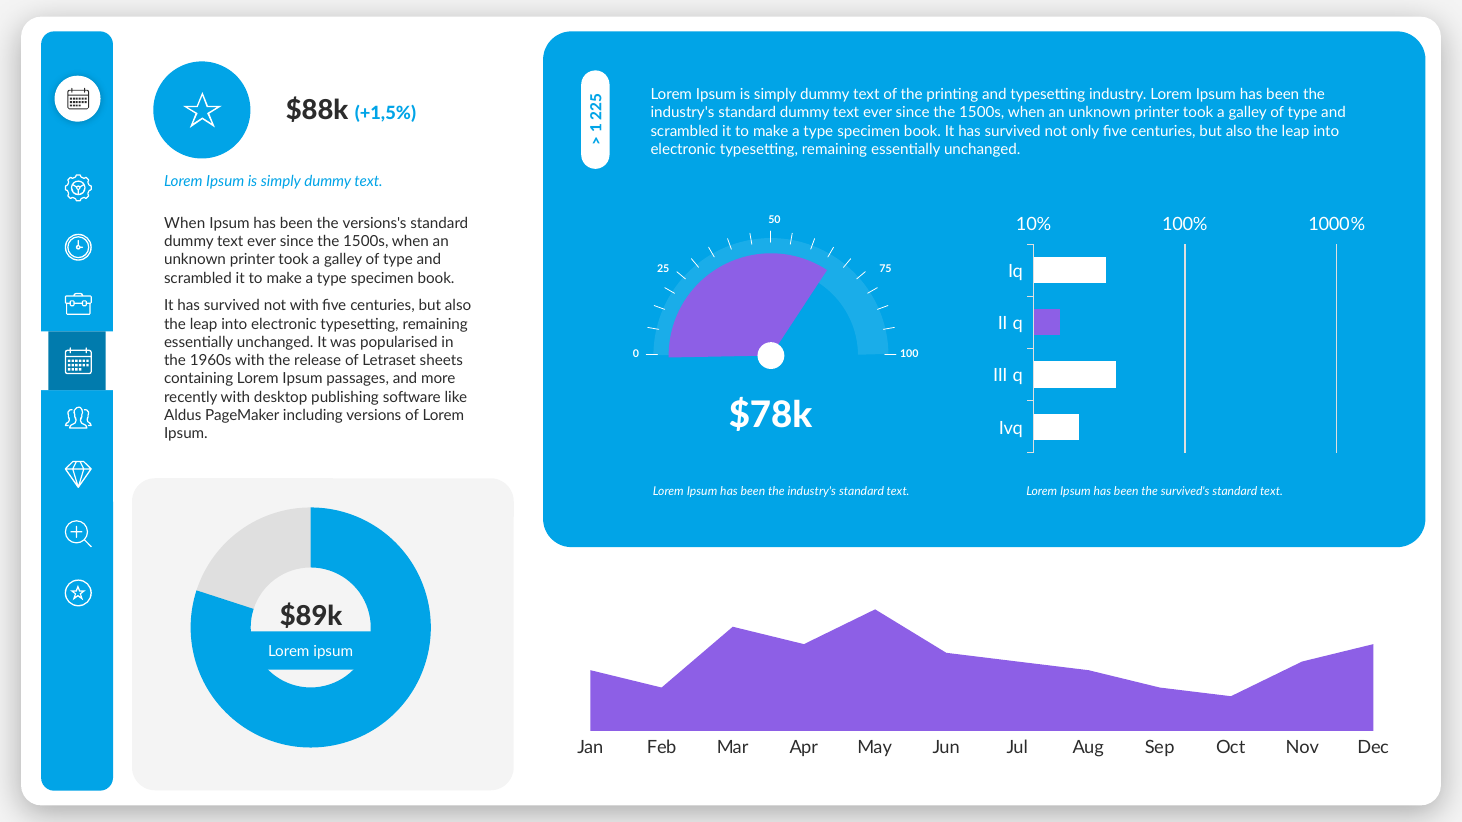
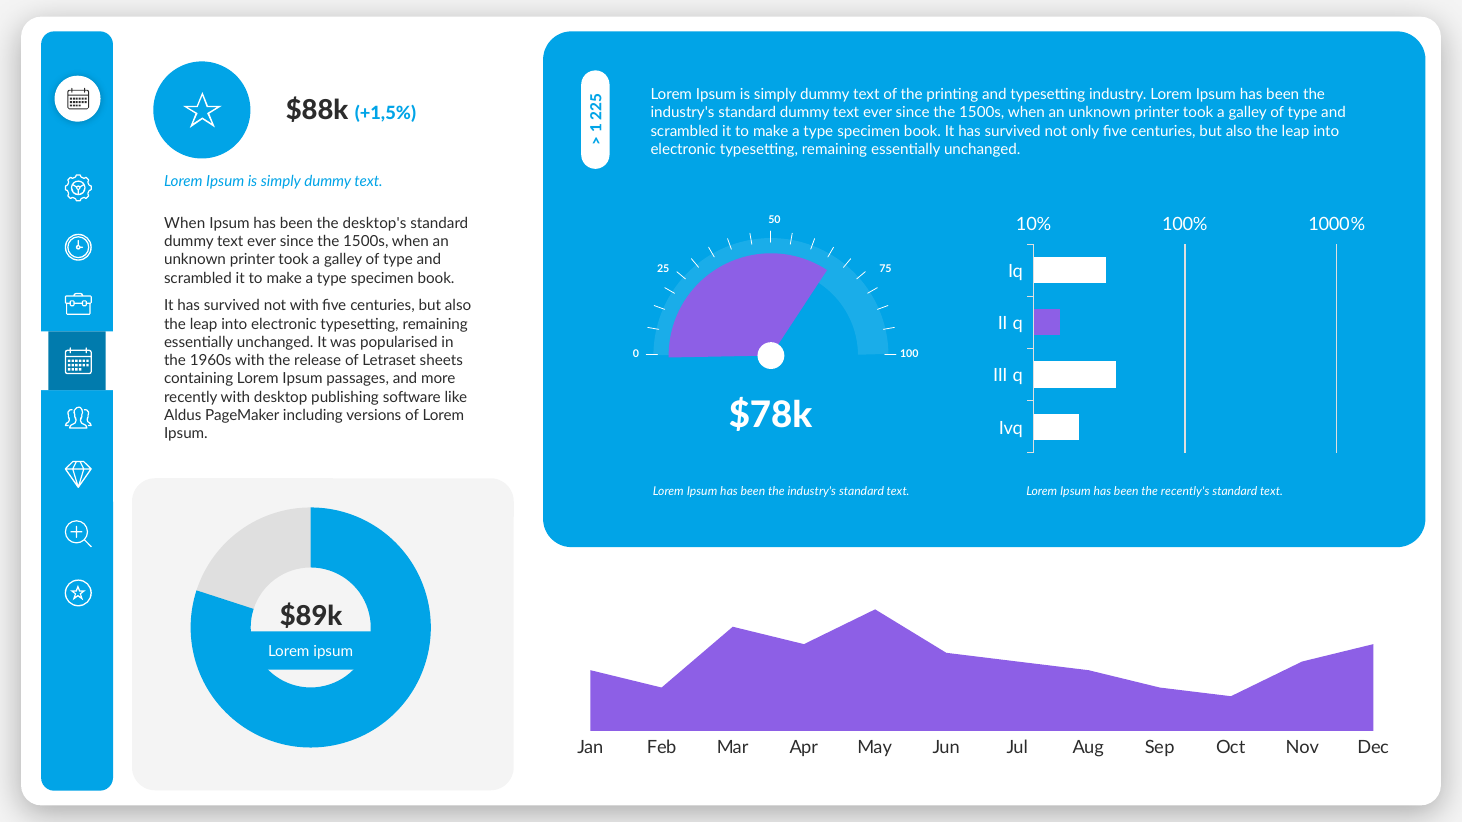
versions's: versions's -> desktop's (374, 223)
survived's: survived's -> recently's (1185, 492)
